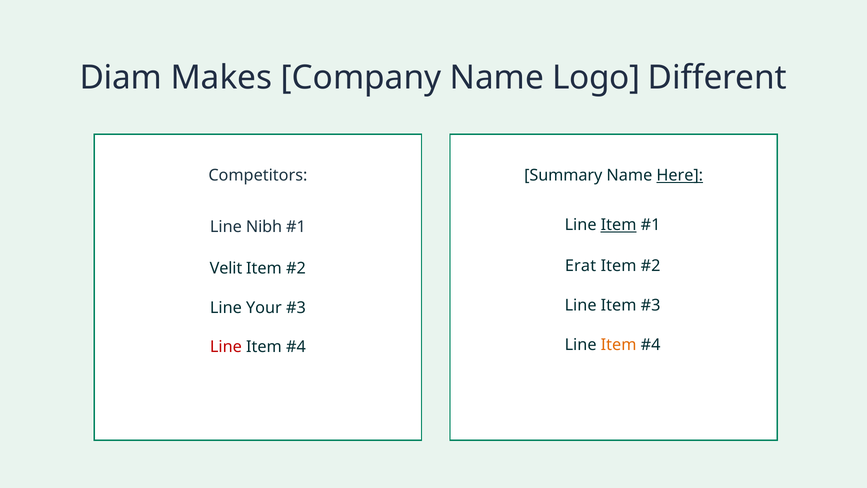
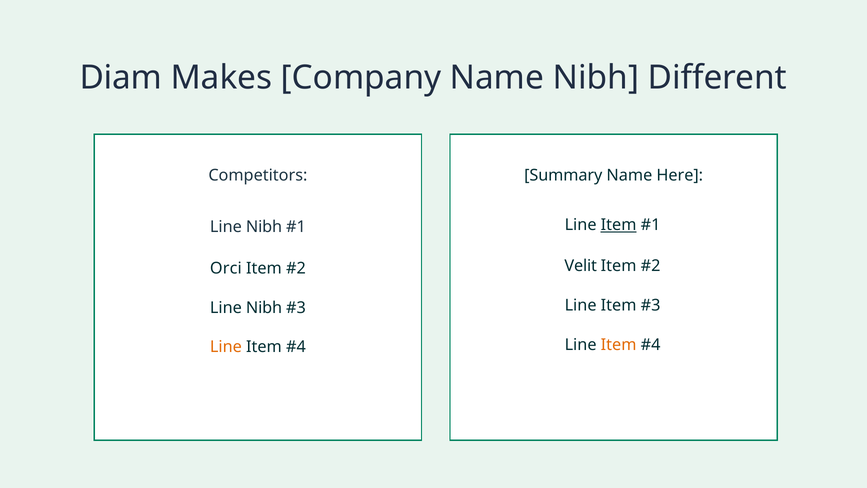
Name Logo: Logo -> Nibh (596, 78)
Here underline: present -> none (680, 175)
Erat: Erat -> Velit (581, 266)
Velit: Velit -> Orci (226, 268)
Your: Your -> Nibh (264, 307)
Line colour: red -> orange (226, 347)
